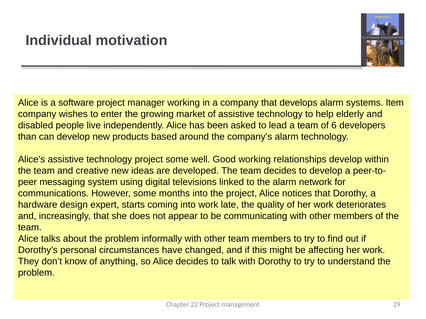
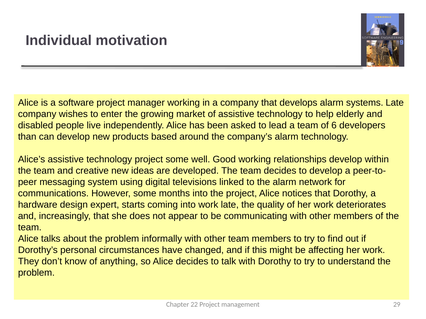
systems Item: Item -> Late (395, 103)
